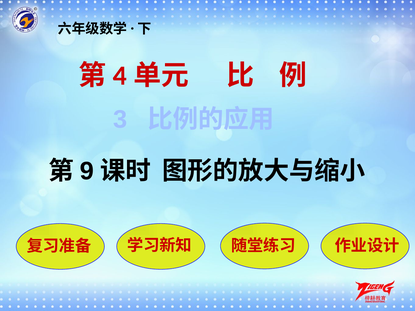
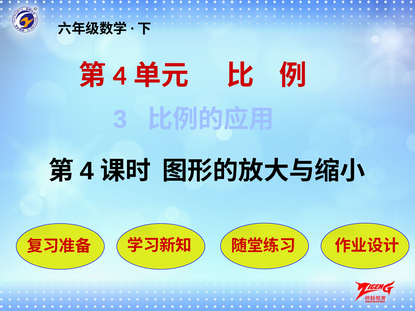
9: 9 -> 4 (87, 171)
